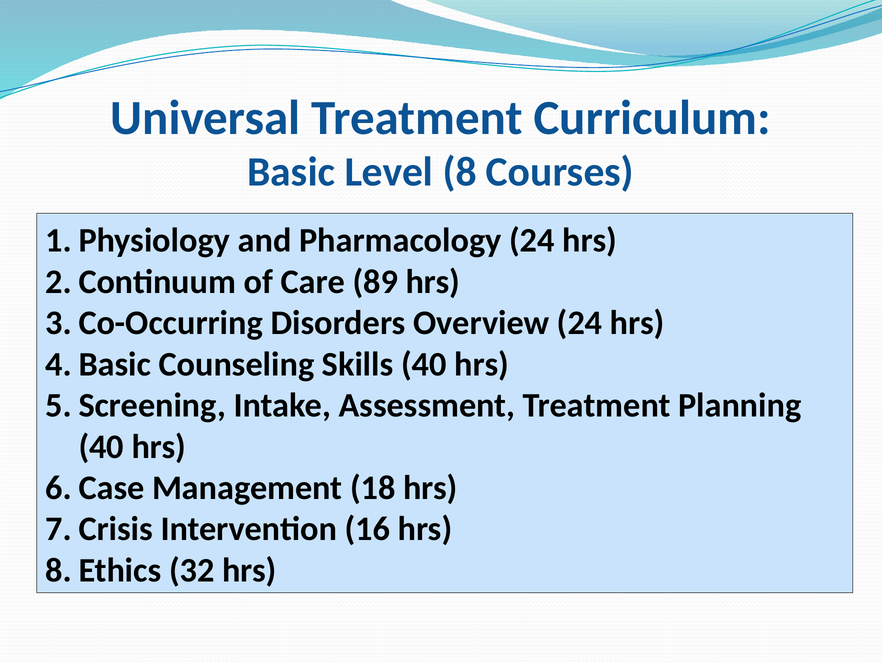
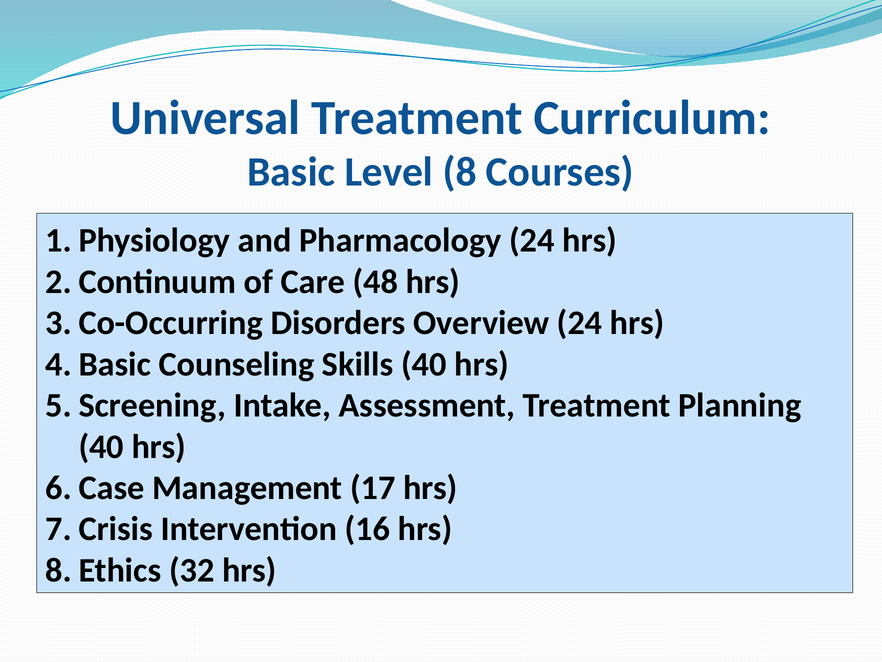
89: 89 -> 48 (375, 282)
18: 18 -> 17 (373, 488)
